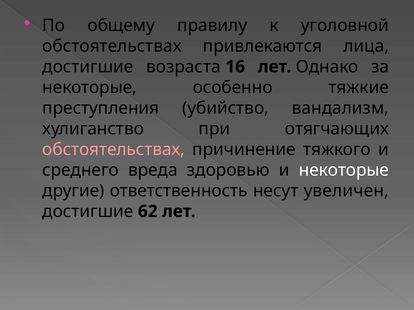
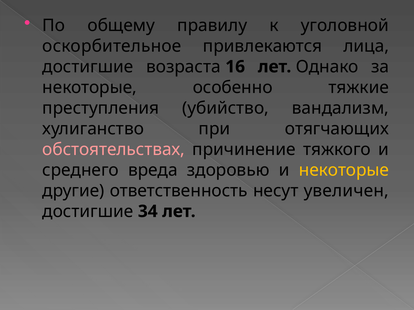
обстоятельствах: обстоятельствах -> оскорбительное (112, 46)
некоторые colour: white -> yellow (344, 170)
62: 62 -> 34 (148, 212)
